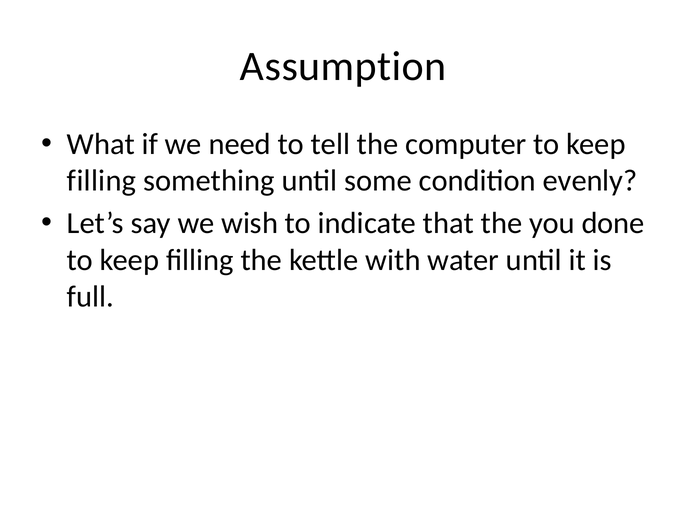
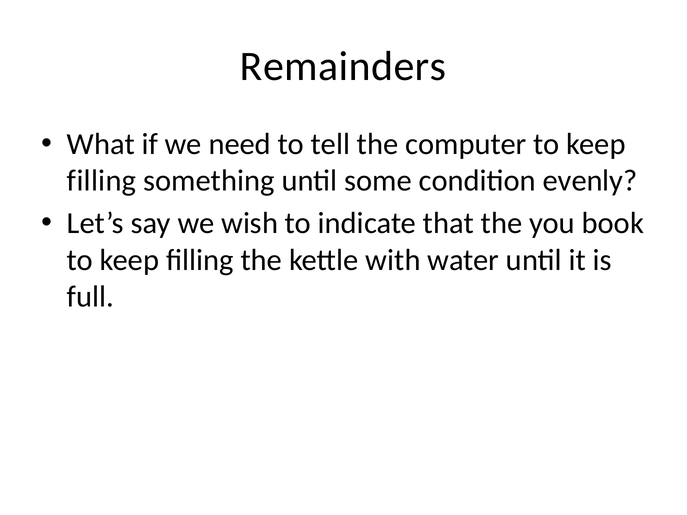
Assumption: Assumption -> Remainders (343, 67)
done: done -> book (613, 224)
